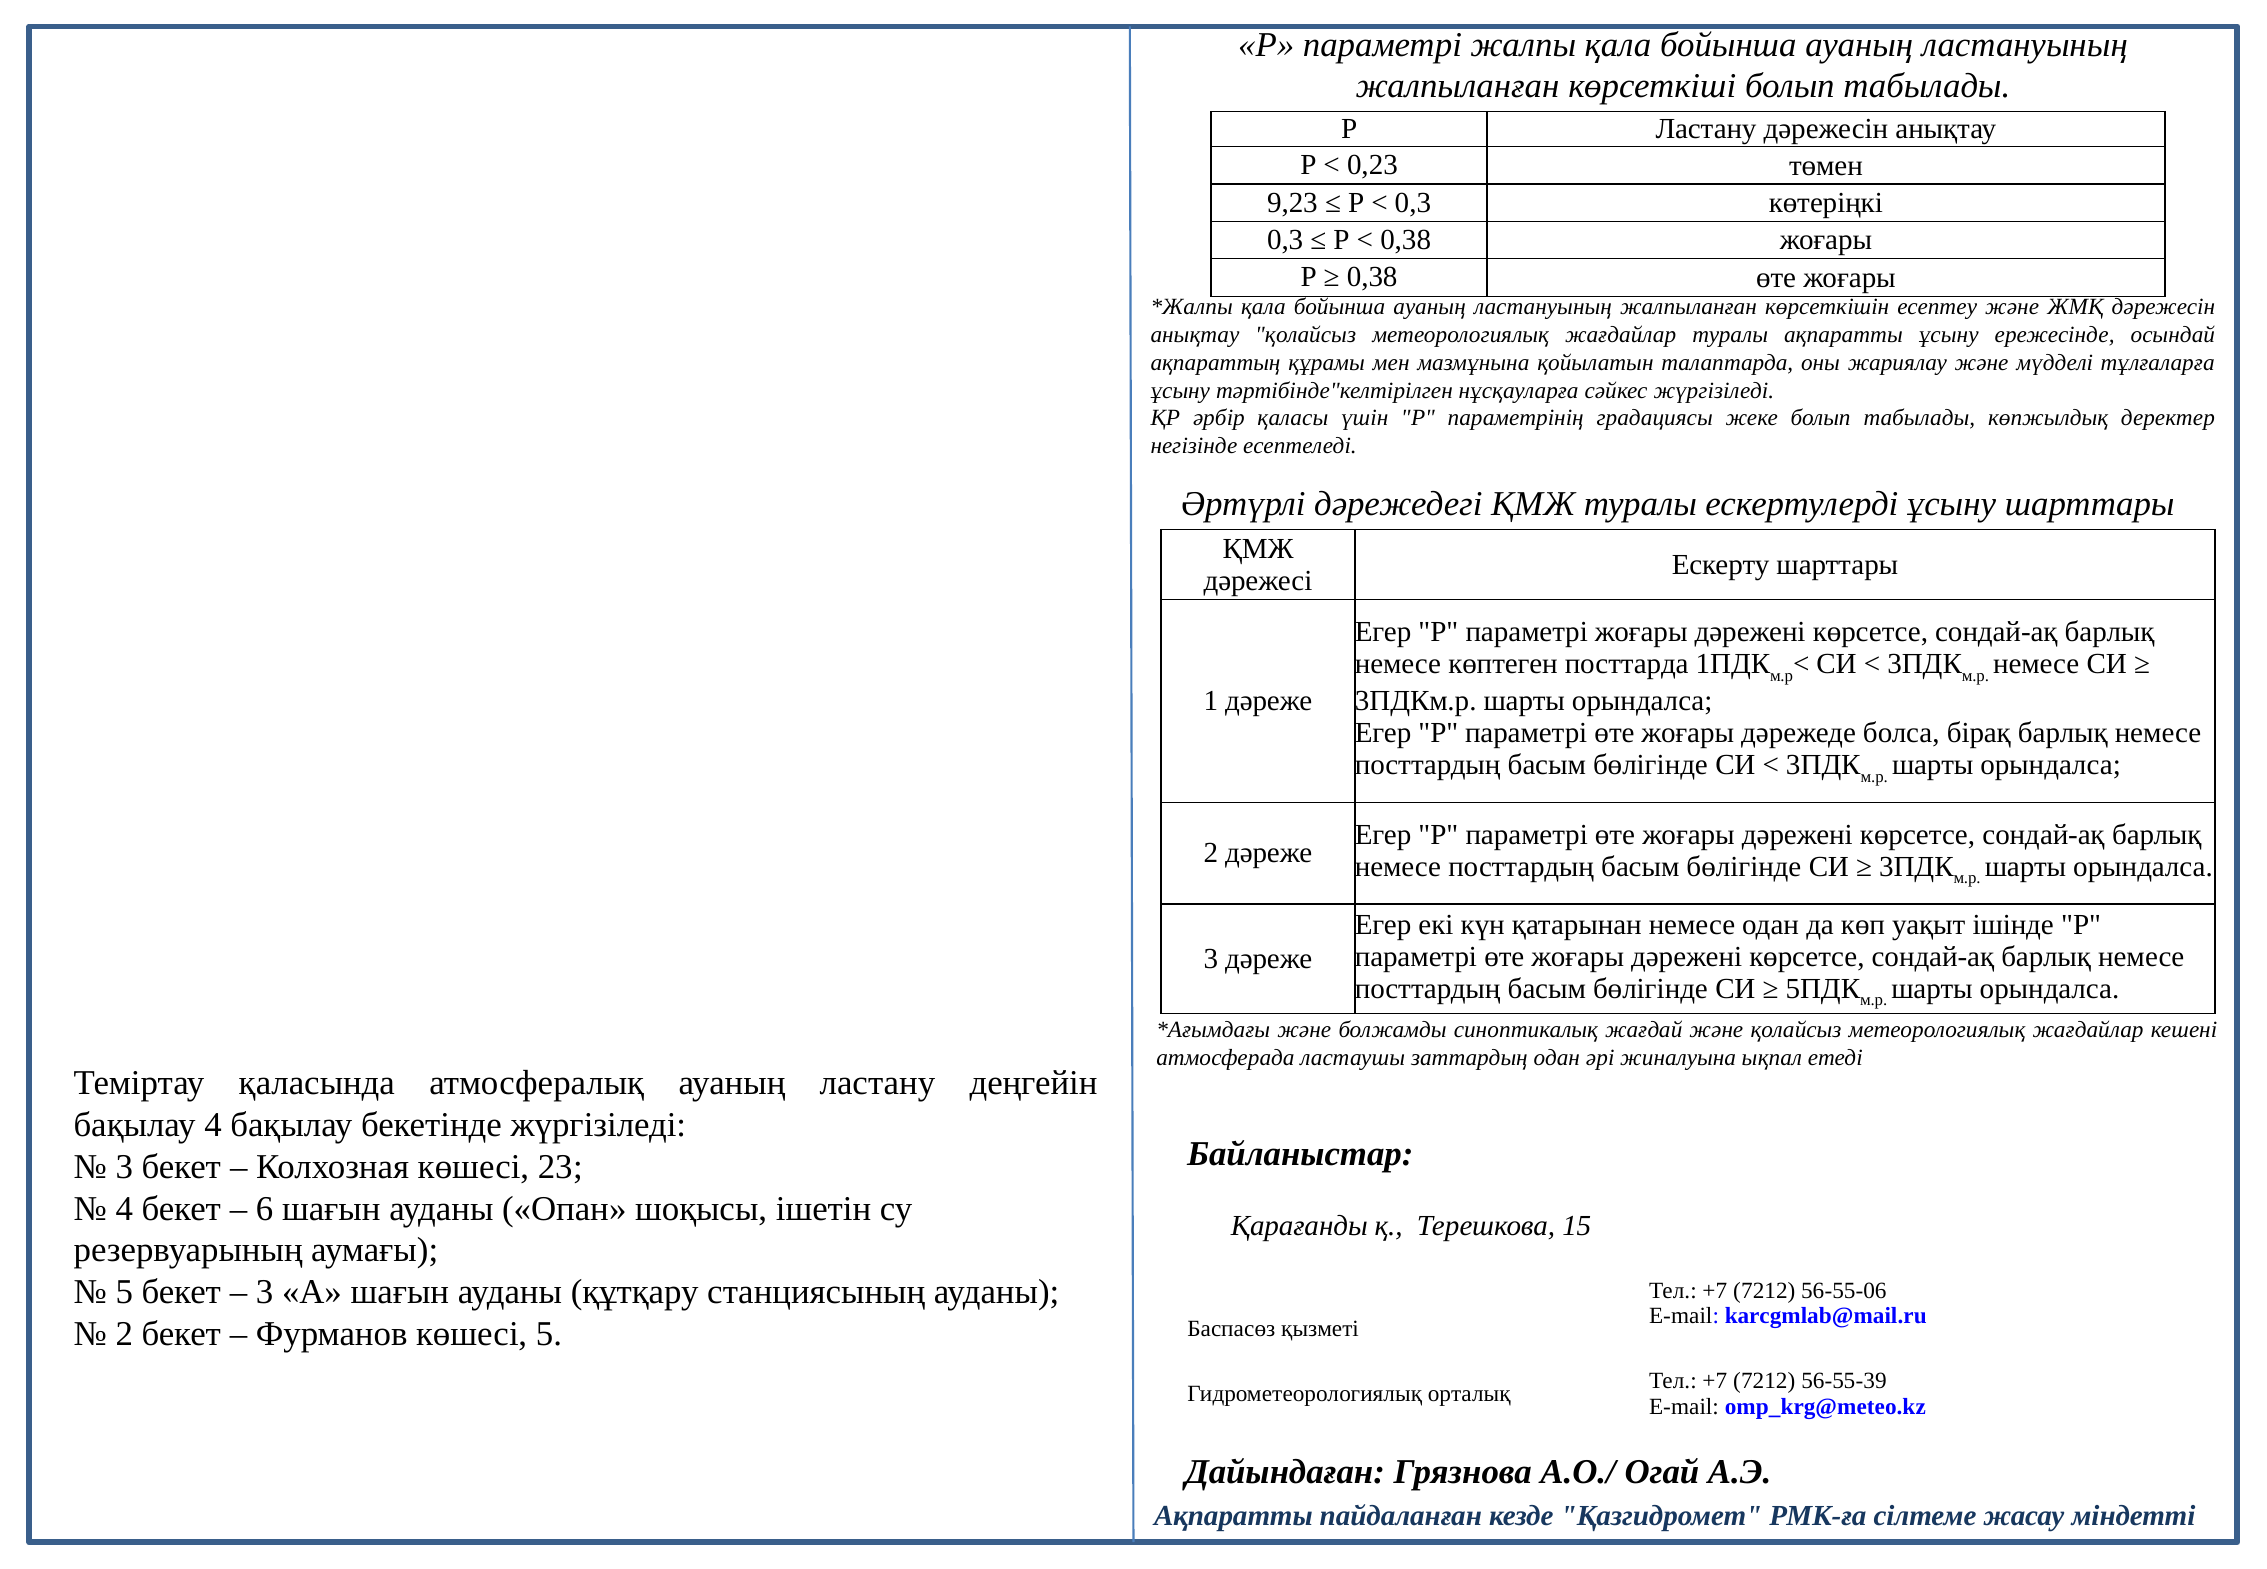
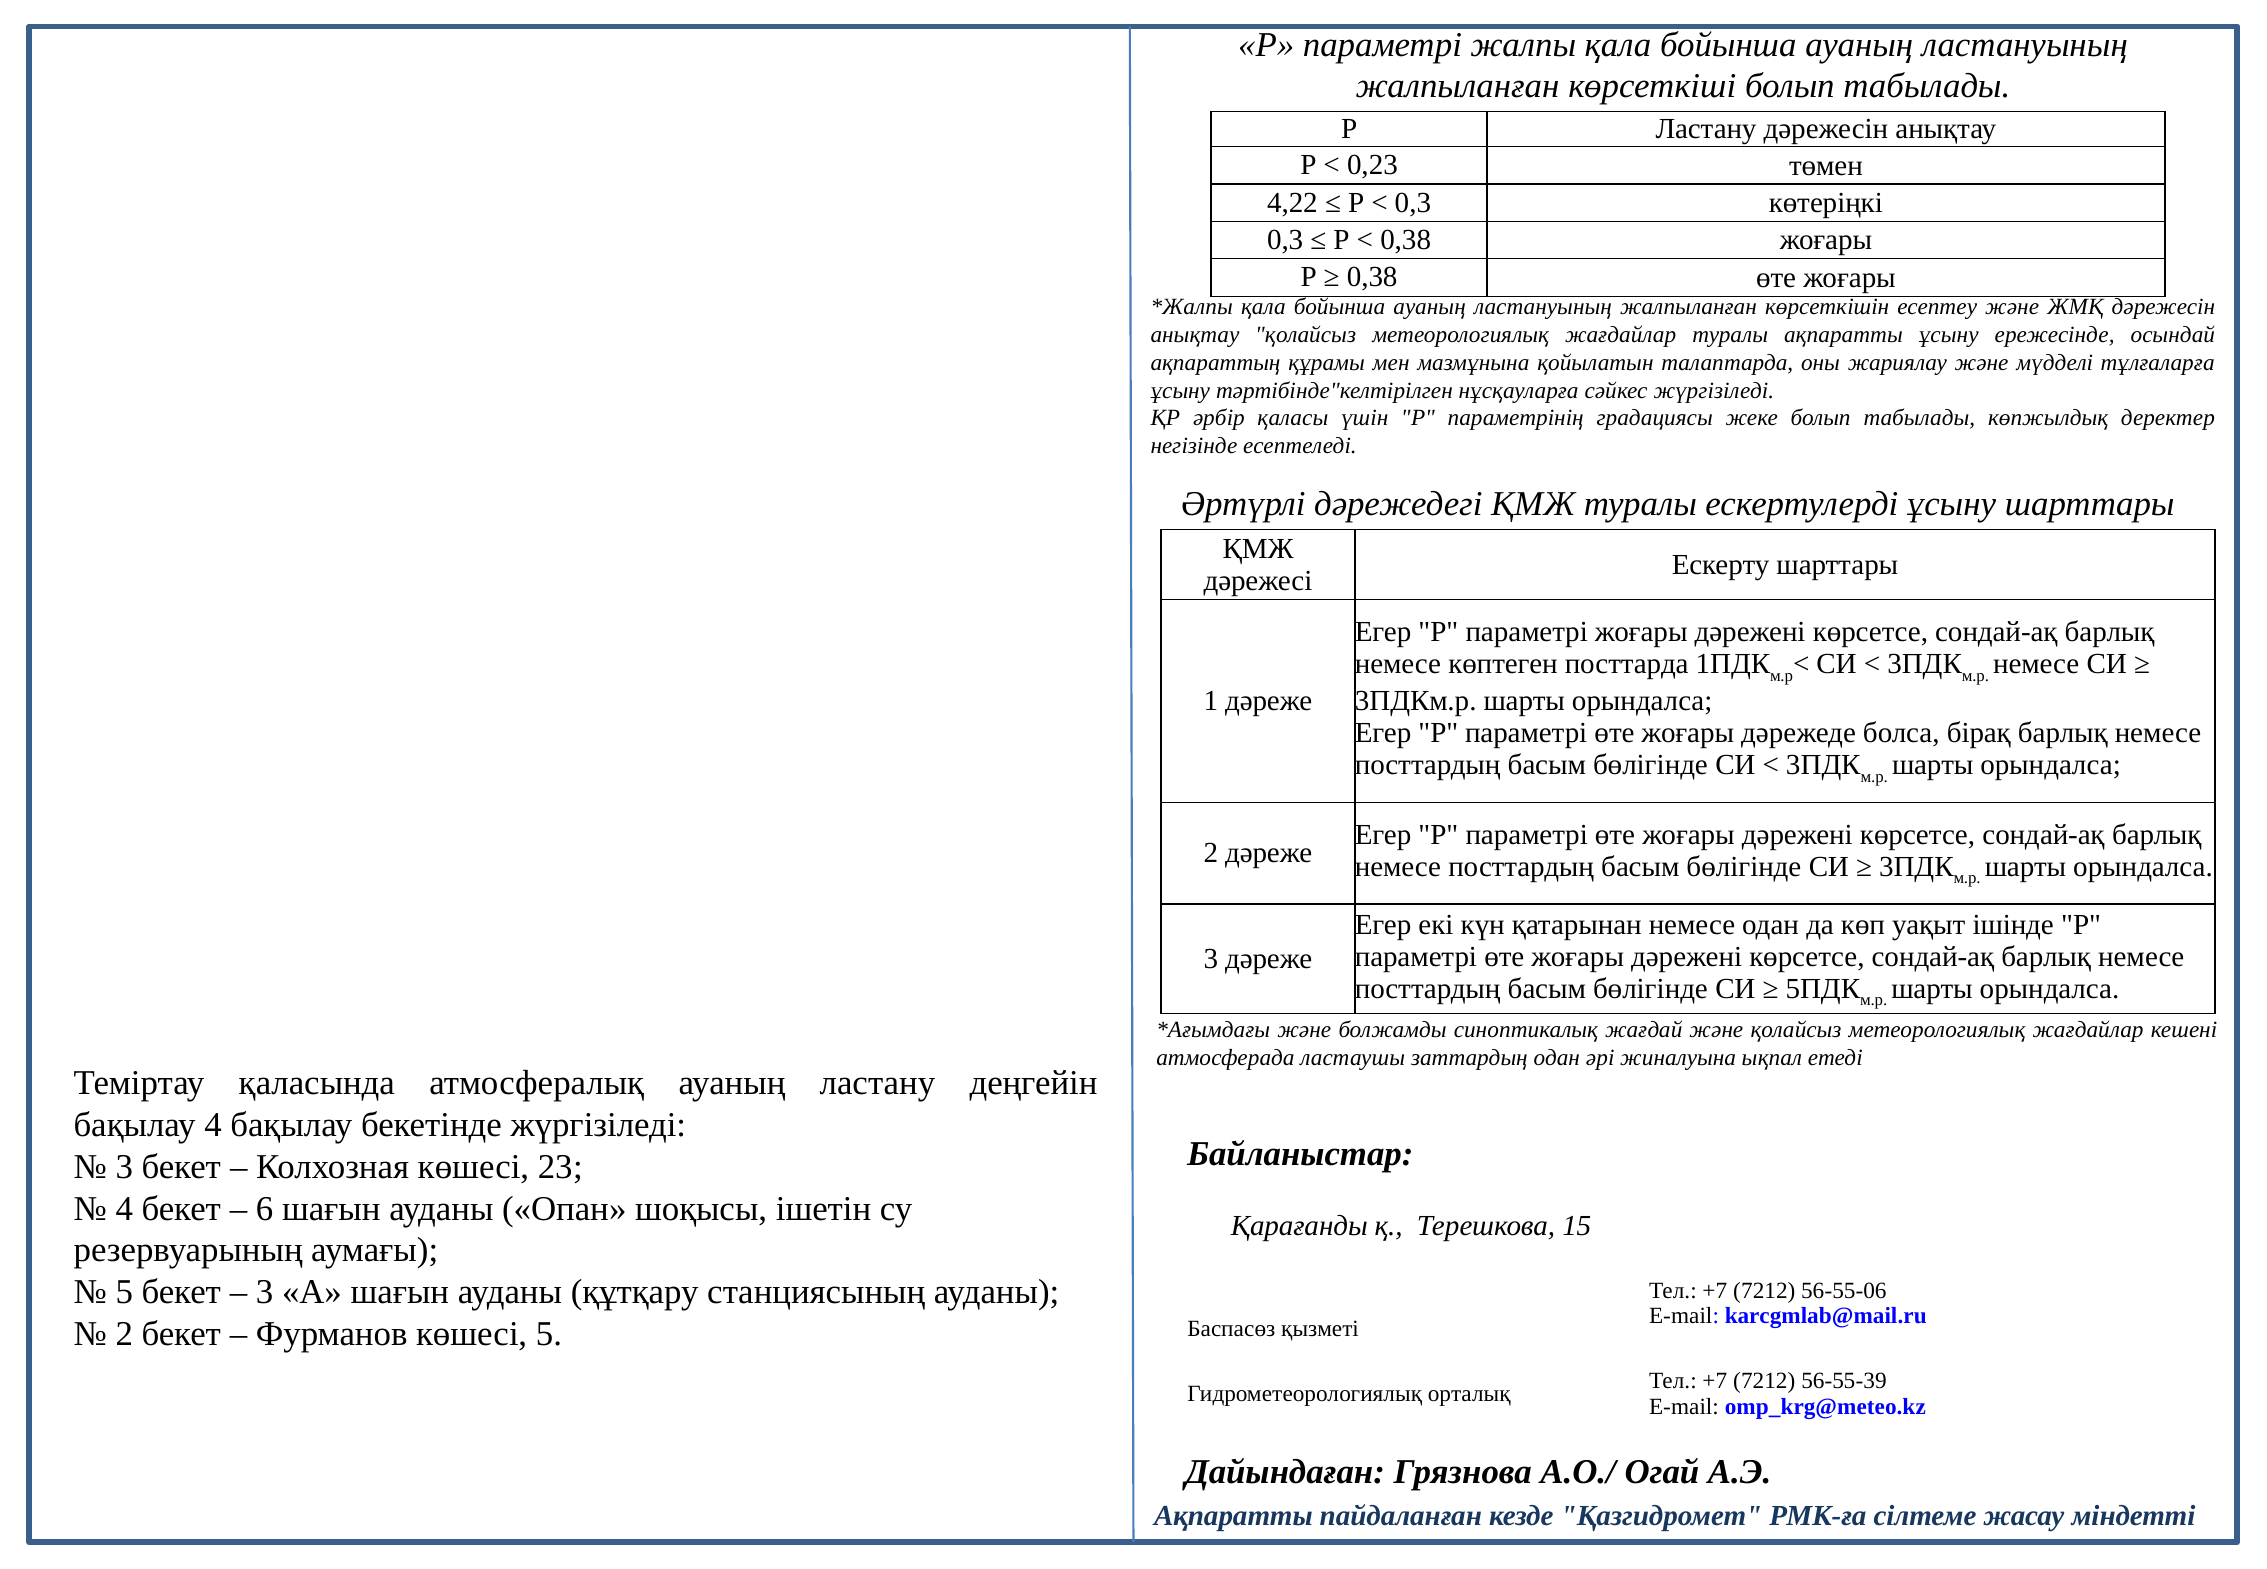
9,23: 9,23 -> 4,22 (1292, 202)
